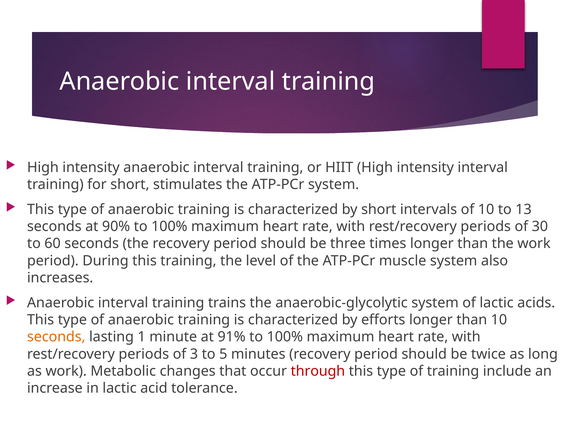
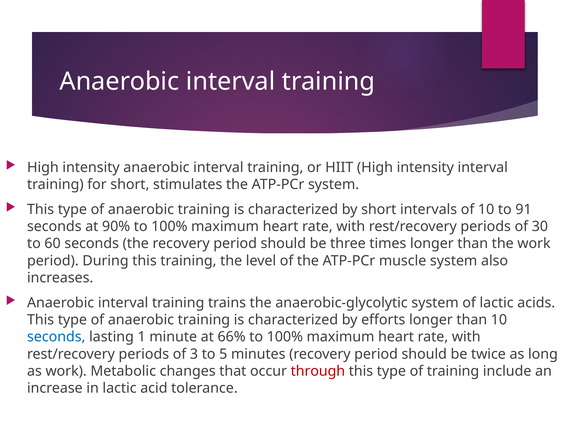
13: 13 -> 91 (524, 209)
seconds colour: orange -> blue (56, 337)
91%: 91% -> 66% (232, 337)
